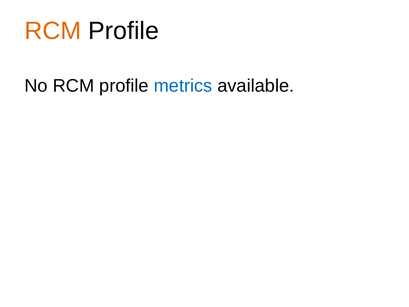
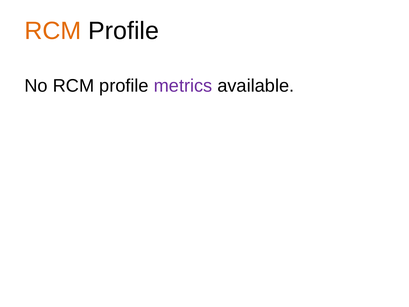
metrics colour: blue -> purple (183, 86)
